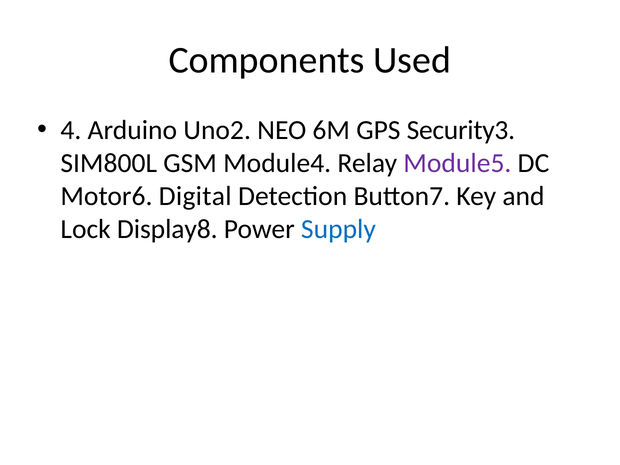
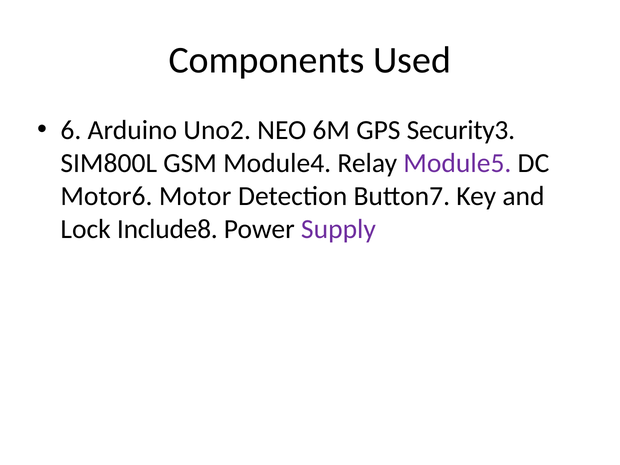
4: 4 -> 6 (71, 130)
Digital: Digital -> Motor (195, 196)
Display8: Display8 -> Include8 (167, 229)
Supply colour: blue -> purple (338, 229)
